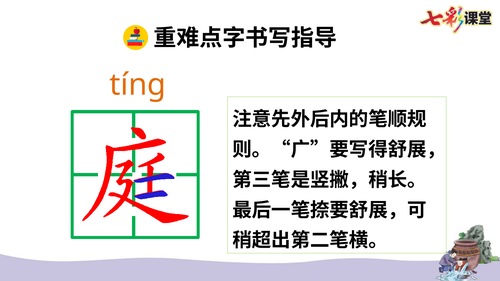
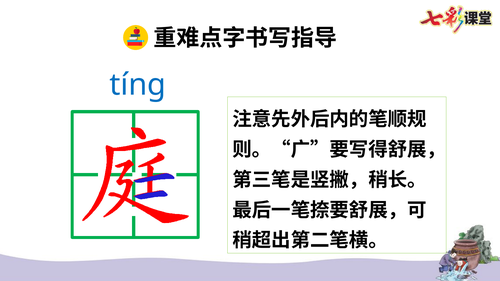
tíng colour: orange -> blue (138, 85)
